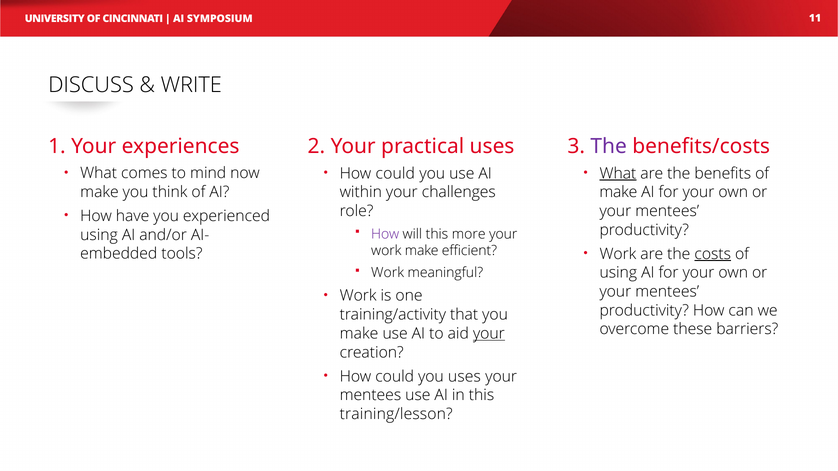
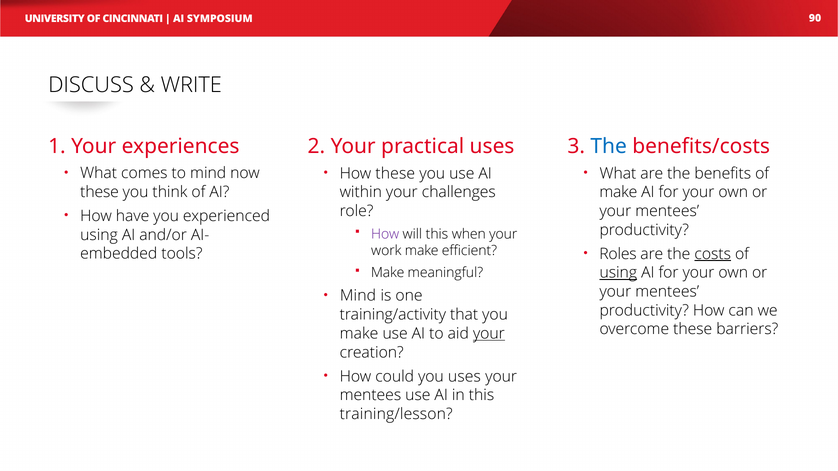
11: 11 -> 90 (815, 18)
The colour: purple -> blue (609, 147)
could: could -> these (395, 173)
What underline: present -> none (618, 173)
make: make -> these (100, 192)
more: more -> when (469, 234)
Work: Work -> Roles (618, 254)
using underline: none -> present (618, 273)
Work: Work -> Make (388, 273)
Work: Work -> Mind (358, 296)
